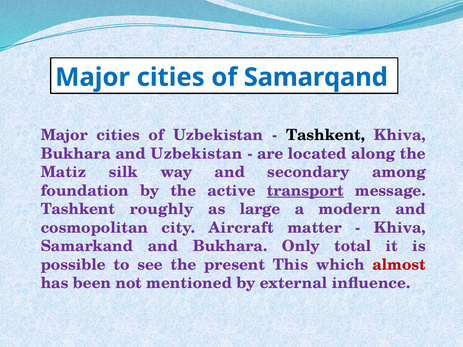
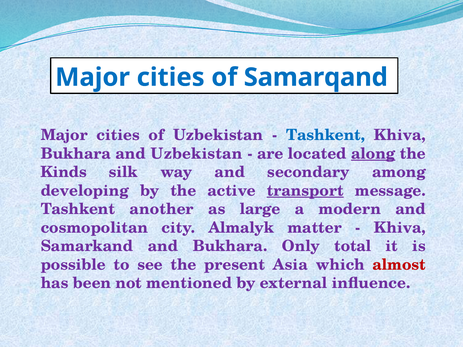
Tashkent colour: black -> blue (326, 135)
along underline: none -> present (373, 154)
Matiz: Matiz -> Kinds (64, 172)
foundation: foundation -> developing (85, 191)
roughly: roughly -> another (162, 209)
Aircraft: Aircraft -> Almalyk (241, 228)
This: This -> Asia (290, 265)
